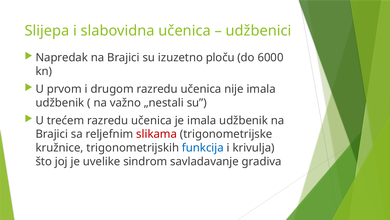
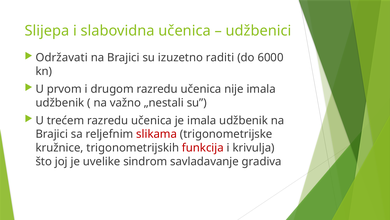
Napredak: Napredak -> Održavati (62, 58)
ploču: ploču -> raditi (220, 58)
funkcija colour: blue -> red (203, 147)
